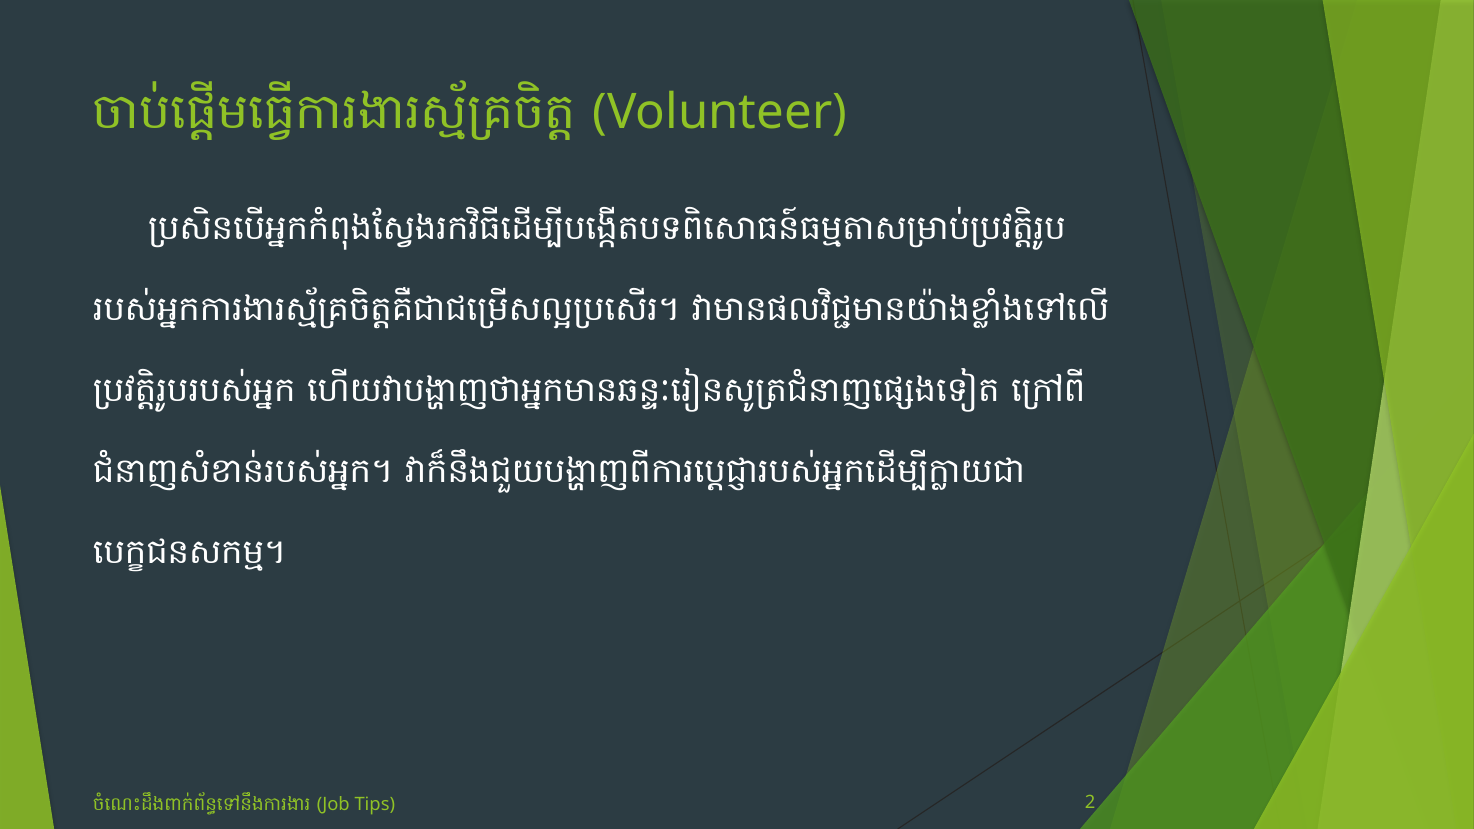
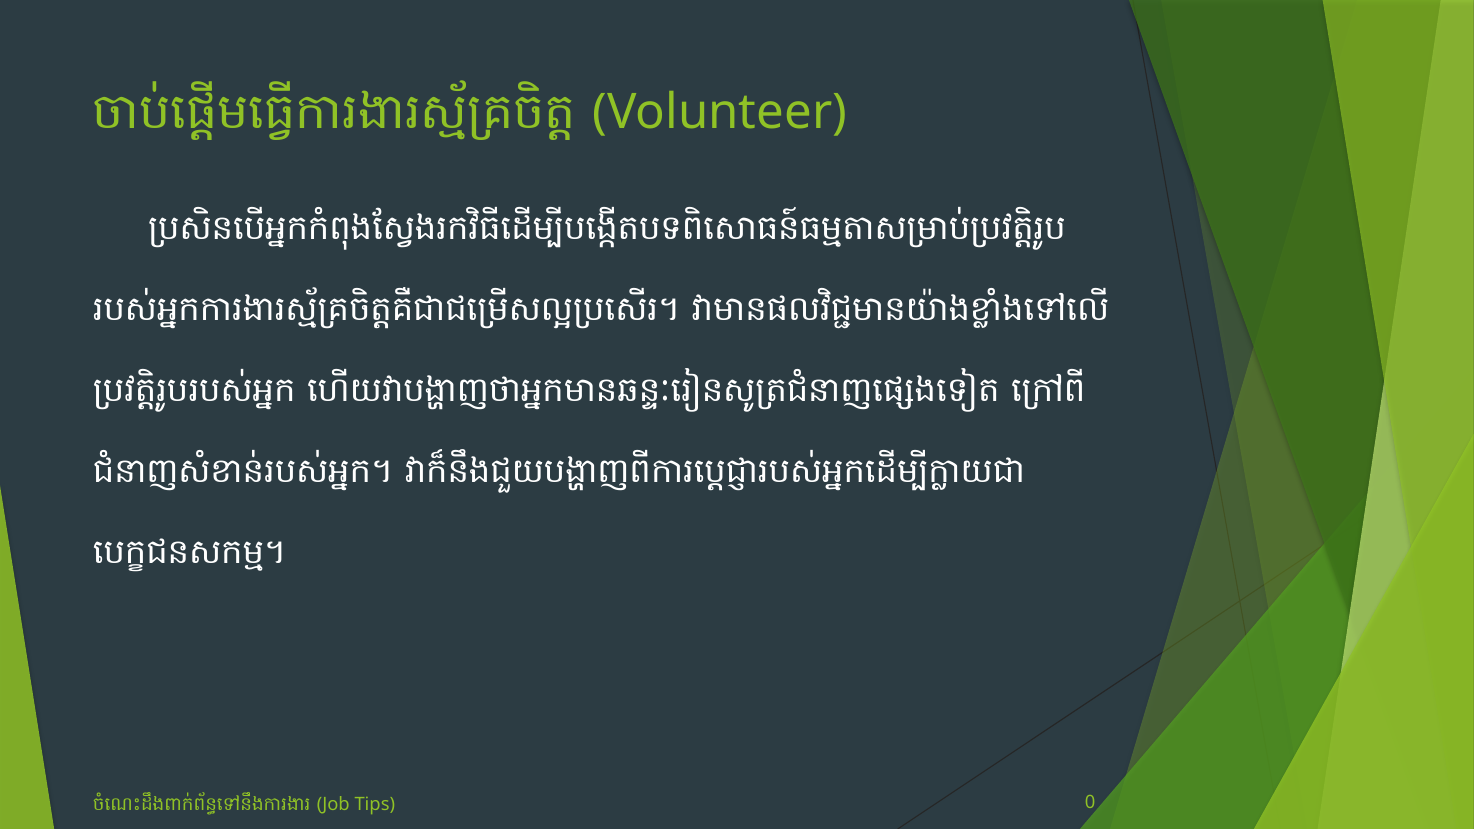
2: 2 -> 0 (1090, 803)
